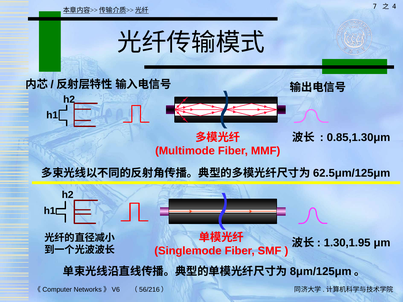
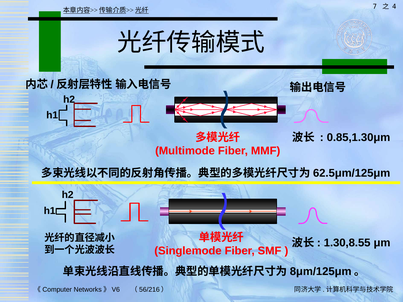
1.30,1.95: 1.30,1.95 -> 1.30,8.55 (347, 243)
